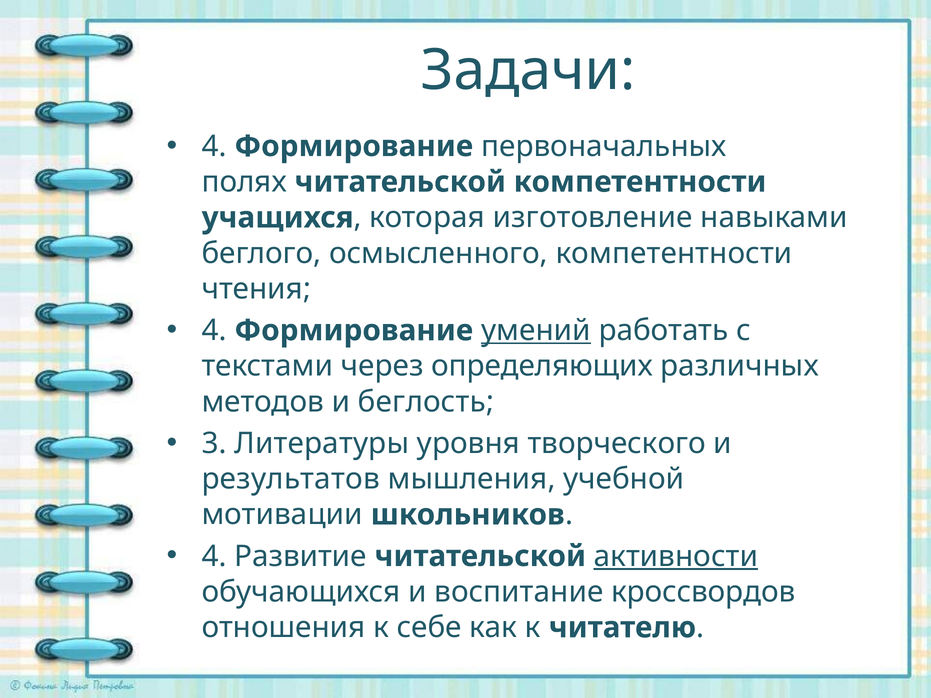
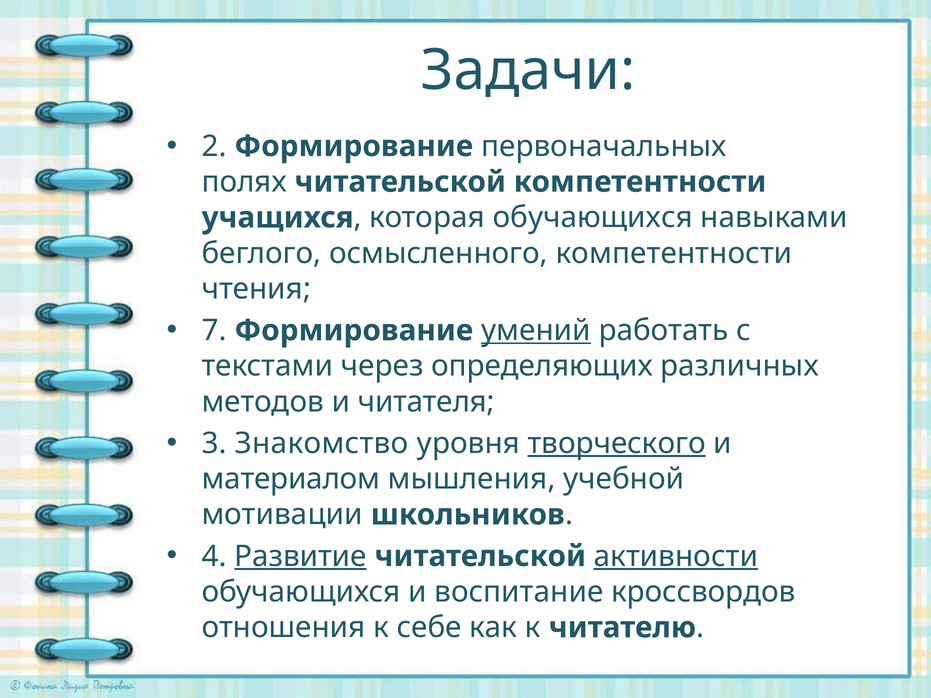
4: 4 -> 2 (214, 146)
которая изготовление: изготовление -> обучающихся (593, 218)
4: 4 -> 7 (214, 331)
беглость: беглость -> читателя (426, 402)
Литературы: Литературы -> Знакомство (322, 444)
творческого underline: none -> present (617, 444)
результатов: результатов -> материалом (291, 479)
Развитие underline: none -> present (301, 556)
